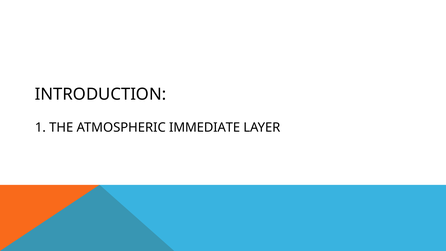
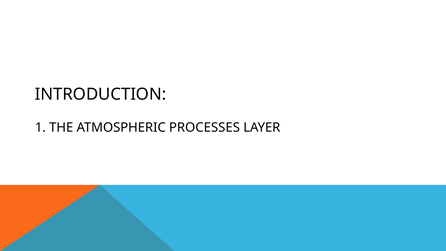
IMMEDIATE: IMMEDIATE -> PROCESSES (204, 128)
